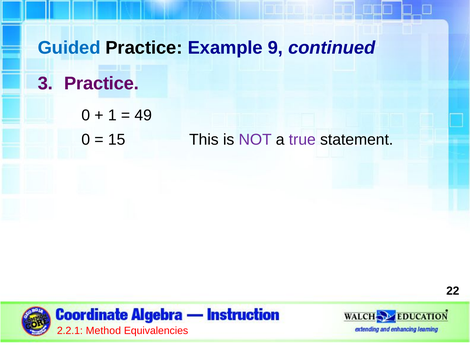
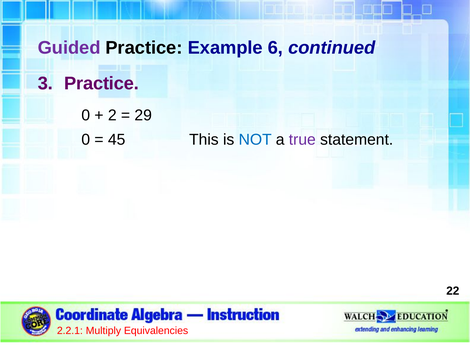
Guided colour: blue -> purple (69, 48)
9: 9 -> 6 (275, 48)
1: 1 -> 2 (112, 115)
49: 49 -> 29 (143, 115)
15: 15 -> 45 (117, 139)
NOT colour: purple -> blue (255, 139)
Method: Method -> Multiply (103, 330)
